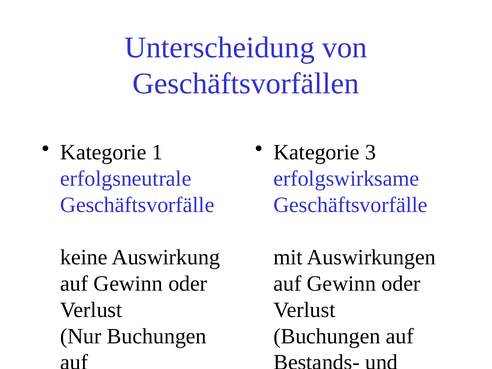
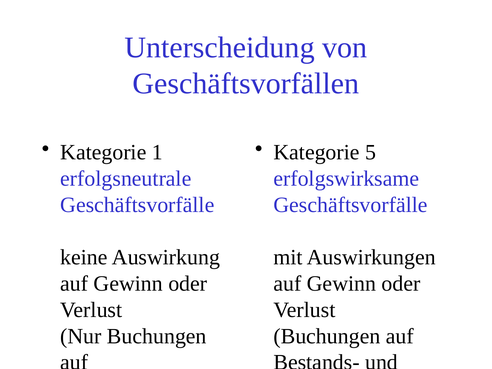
3: 3 -> 5 (371, 152)
